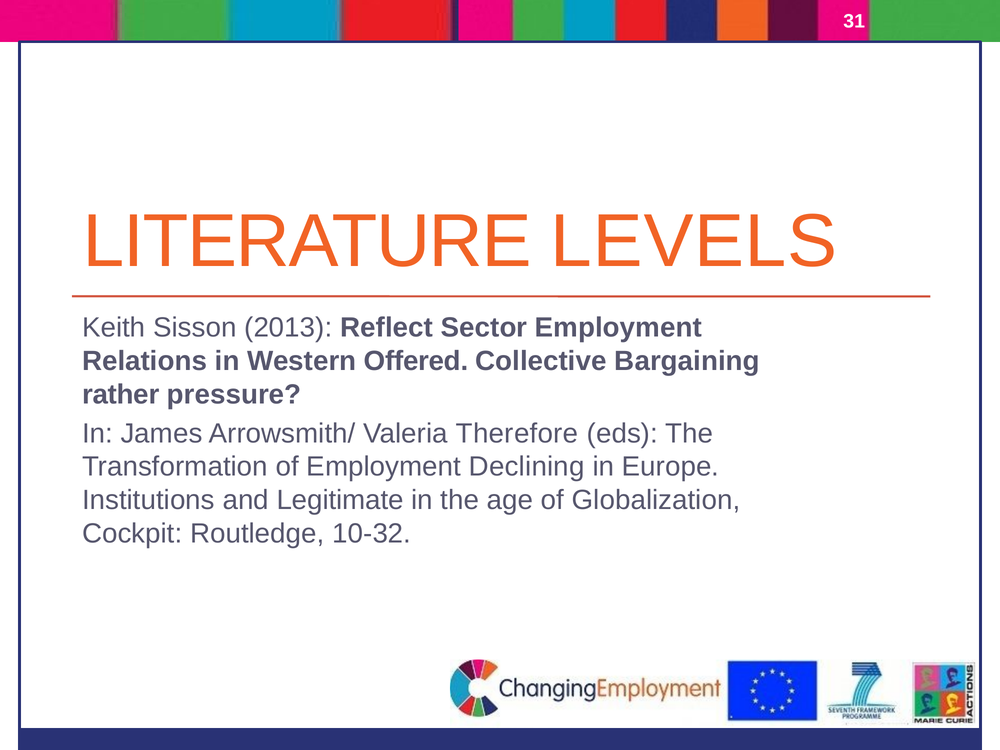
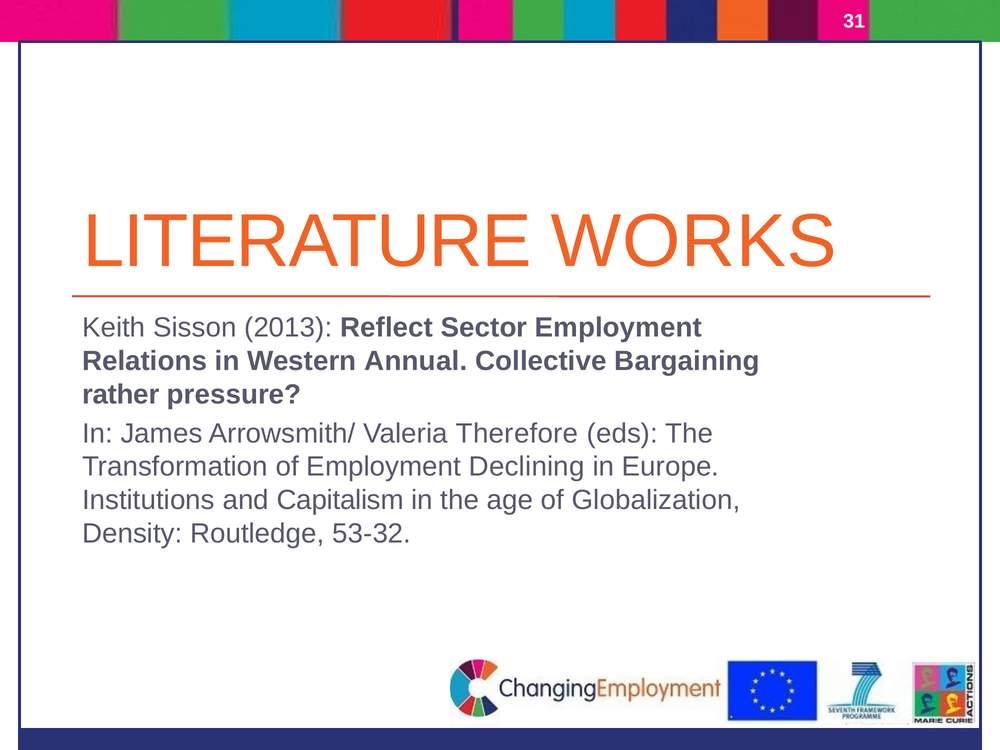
LEVELS: LEVELS -> WORKS (694, 242)
Offered: Offered -> Annual (416, 361)
Legitimate: Legitimate -> Capitalism (340, 500)
Cockpit: Cockpit -> Density (132, 533)
10-32: 10-32 -> 53-32 (372, 533)
